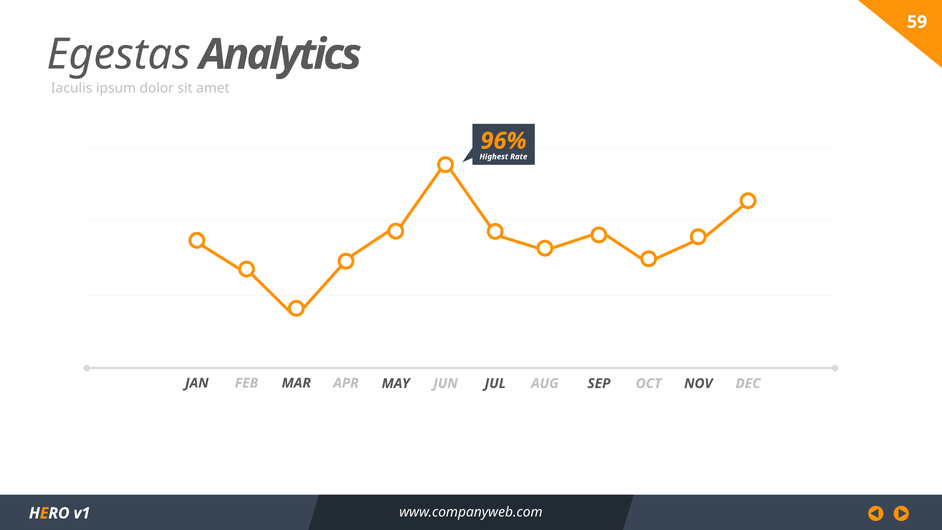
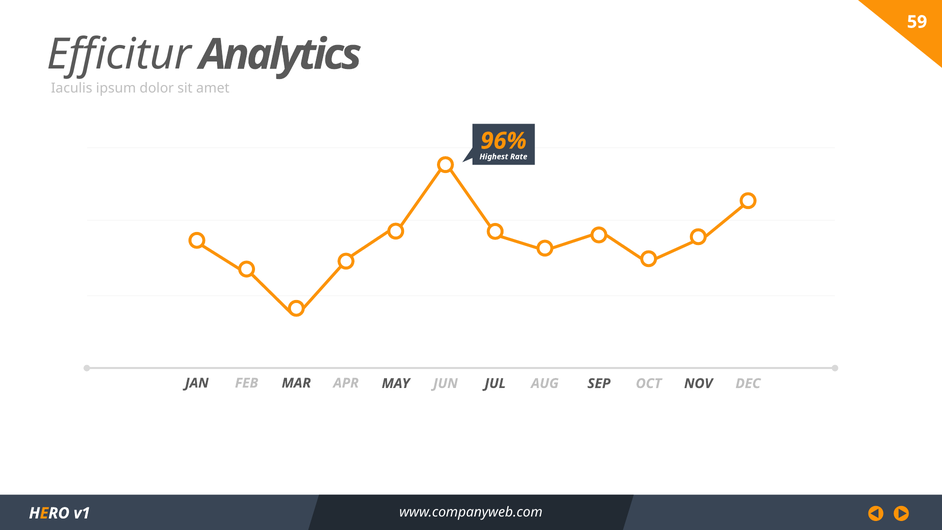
Egestas: Egestas -> Efficitur (119, 55)
